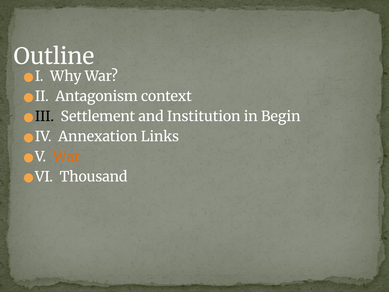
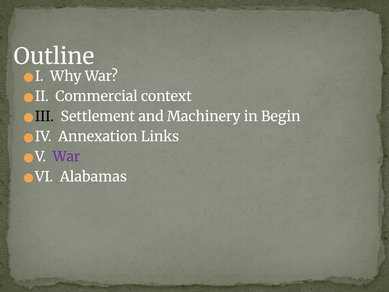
Antagonism: Antagonism -> Commercial (96, 96)
Institution: Institution -> Machinery (204, 116)
War colour: orange -> purple (66, 157)
Thousand: Thousand -> Alabamas (93, 177)
